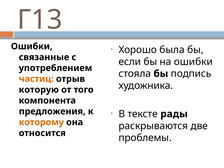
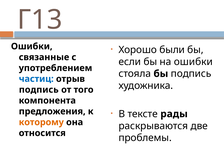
была: была -> были (172, 50)
частиц colour: orange -> blue (36, 79)
которую: которую -> подпись (39, 90)
